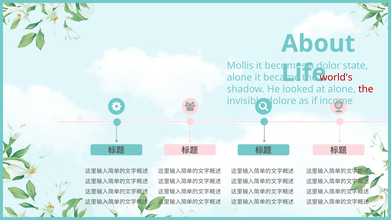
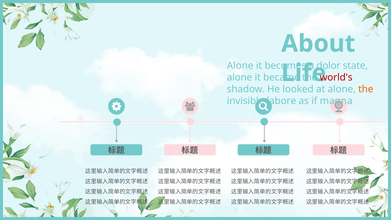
Mollis: Mollis -> Alone (240, 66)
the colour: red -> orange (366, 89)
dolore: dolore -> labore (281, 101)
income: income -> magna (336, 101)
